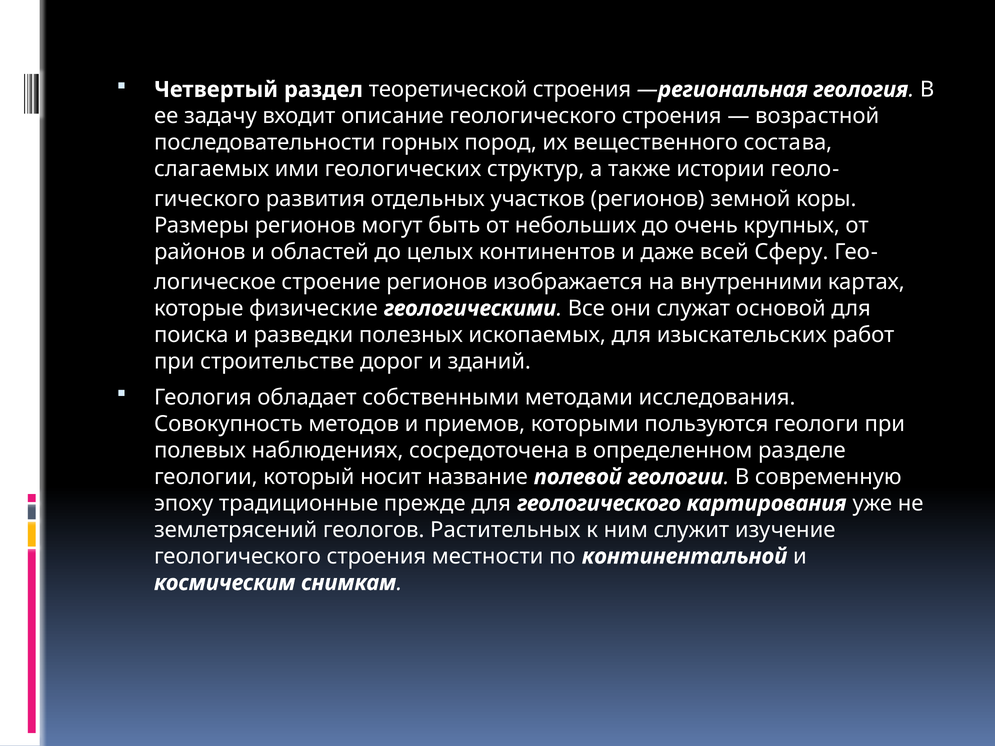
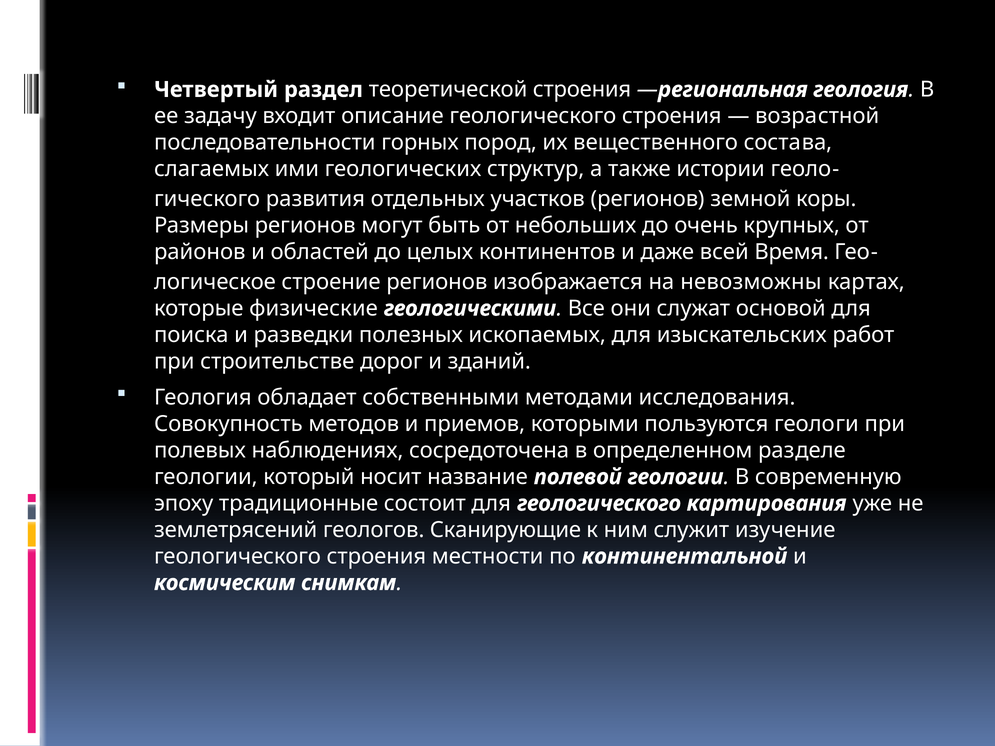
Сферу: Сферу -> Время (792, 252)
внутренними: внутренними -> невозможны (751, 282)
прежде: прежде -> состоит (425, 504)
Растительных: Растительных -> Сканирующие (505, 530)
